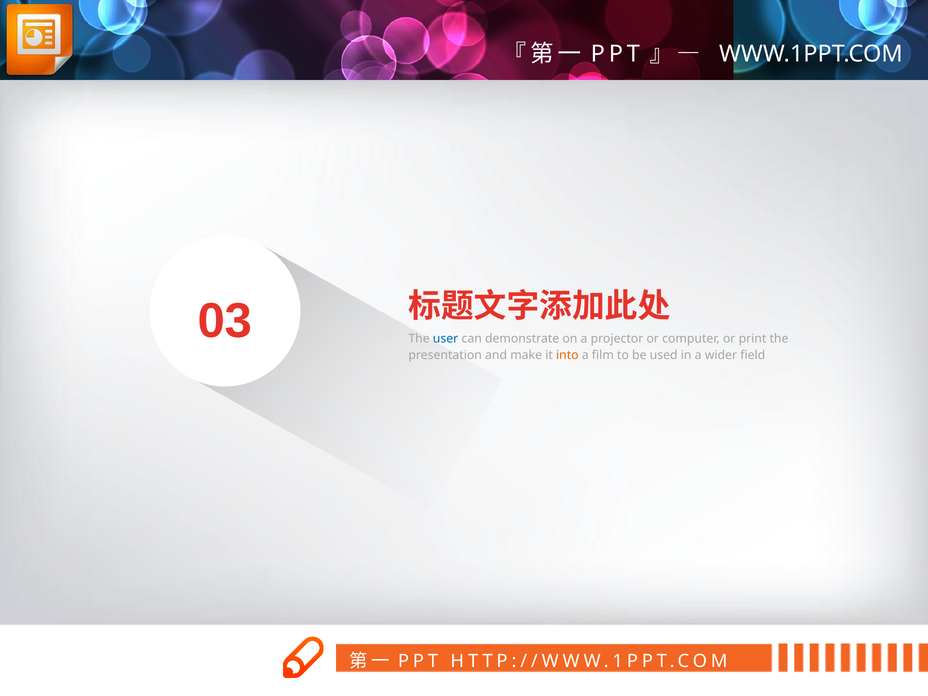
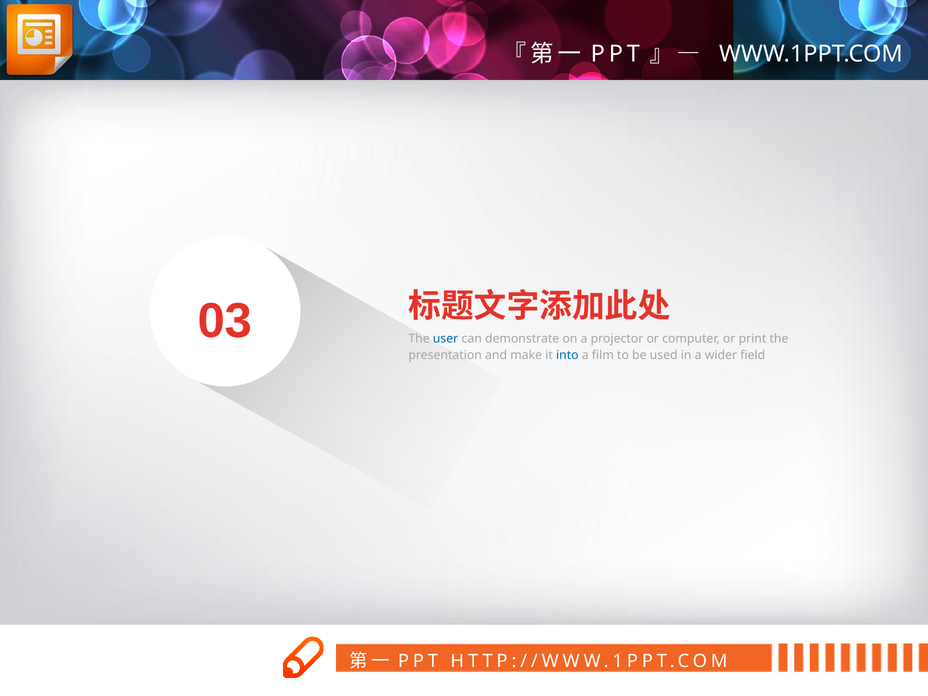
into colour: orange -> blue (567, 355)
